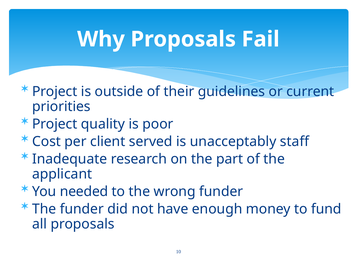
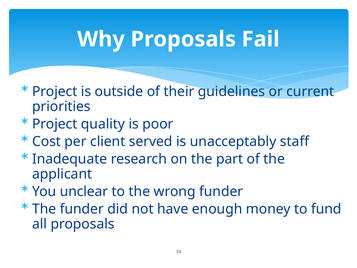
needed: needed -> unclear (84, 191)
